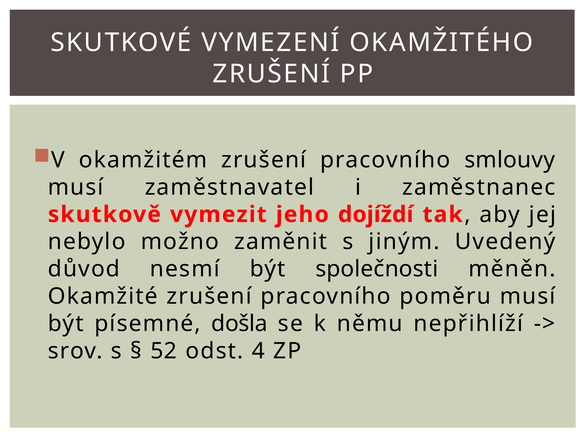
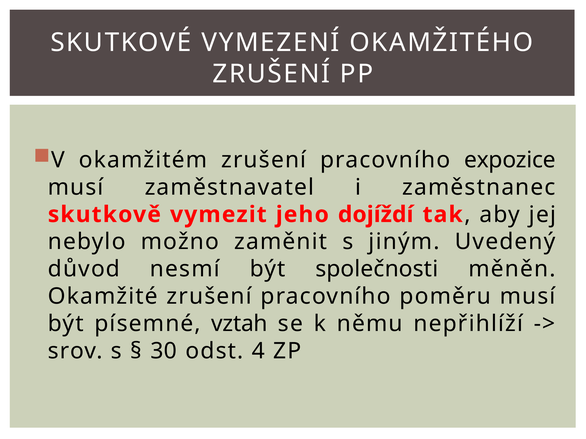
smlouvy: smlouvy -> expozice (510, 160)
došla: došla -> vztah (239, 324)
52: 52 -> 30 (164, 351)
